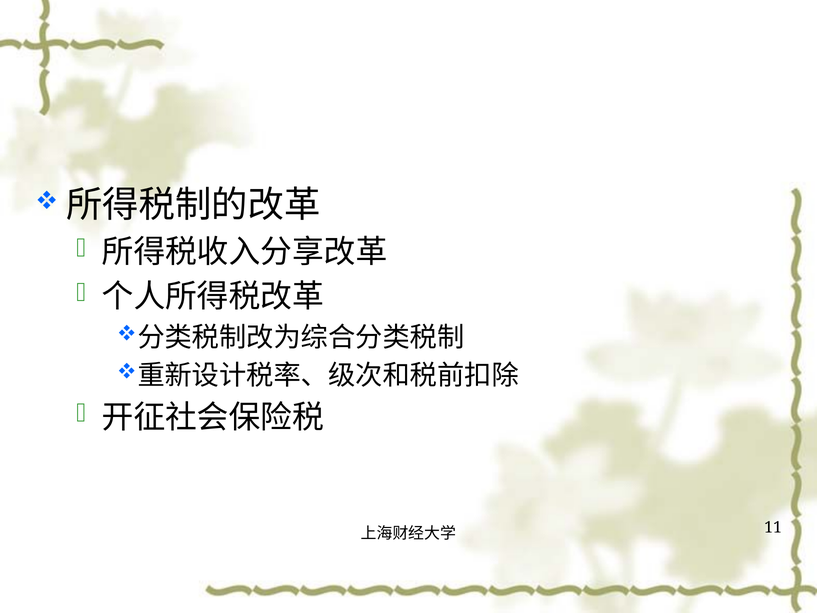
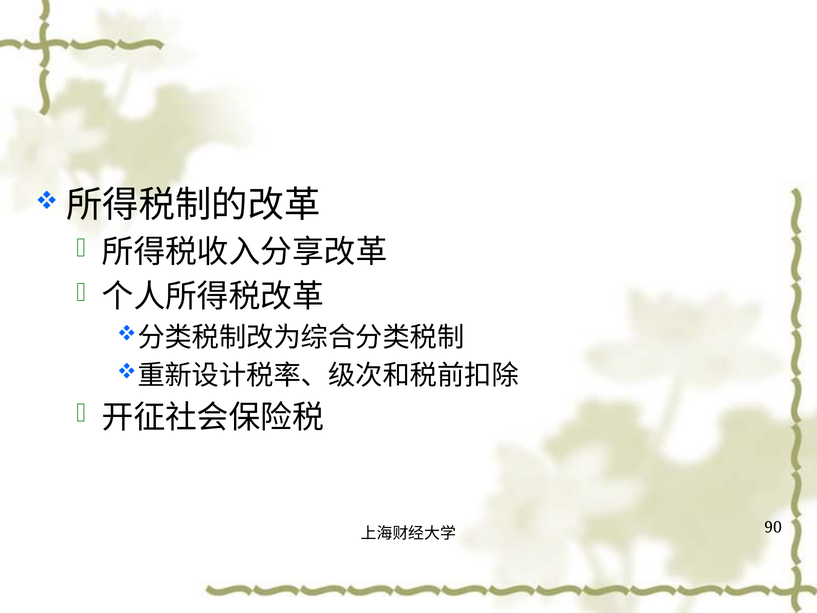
11: 11 -> 90 (773, 527)
